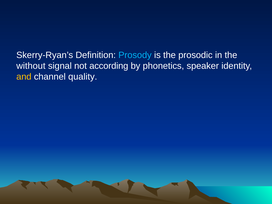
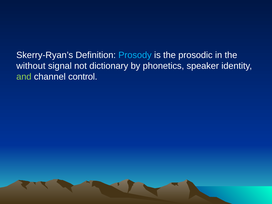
according: according -> dictionary (109, 66)
and colour: yellow -> light green (24, 77)
quality: quality -> control (83, 77)
